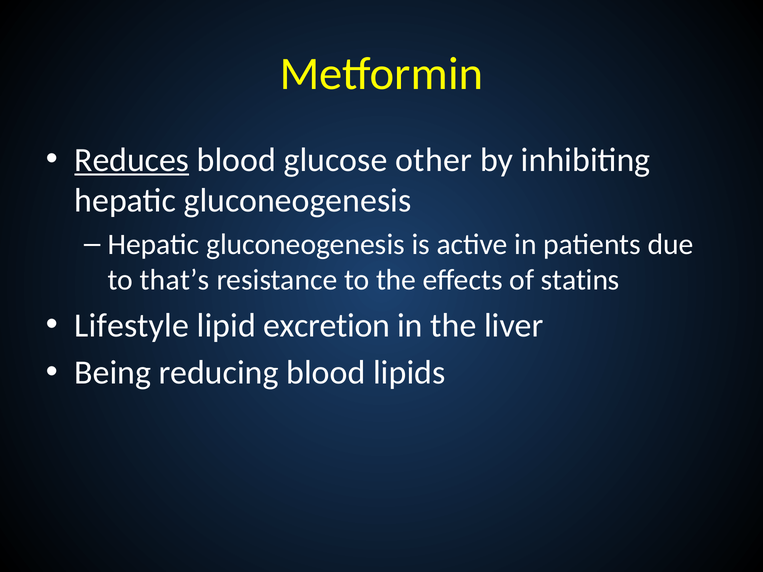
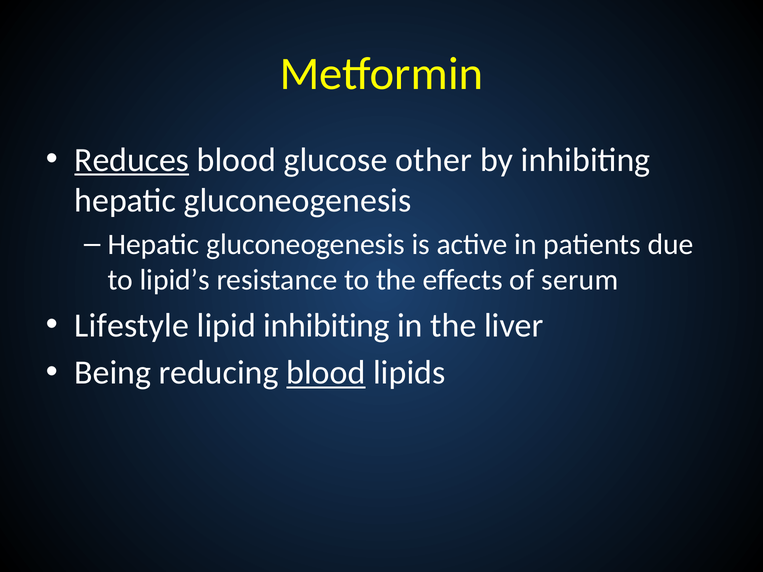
that’s: that’s -> lipid’s (175, 280)
statins: statins -> serum (580, 280)
lipid excretion: excretion -> inhibiting (327, 325)
blood underline: none -> present (326, 373)
